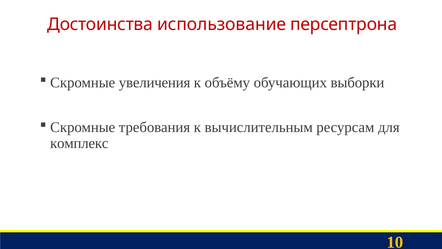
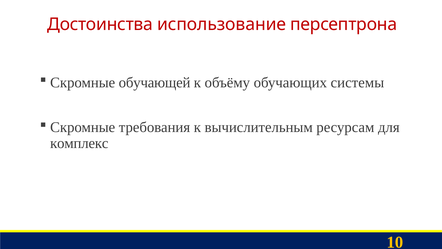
увеличения: увеличения -> обучающей (155, 82)
выборки: выборки -> системы (357, 82)
